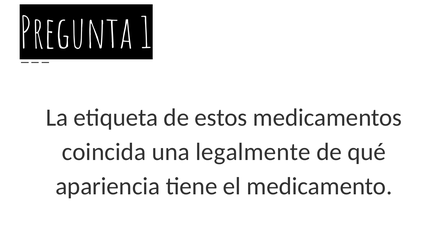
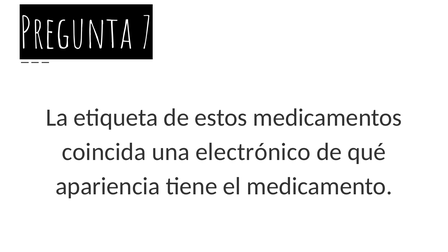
1: 1 -> 7 (146, 34)
legalmente: legalmente -> electrónico (253, 152)
